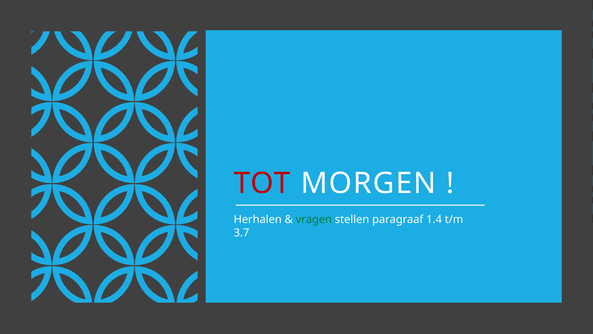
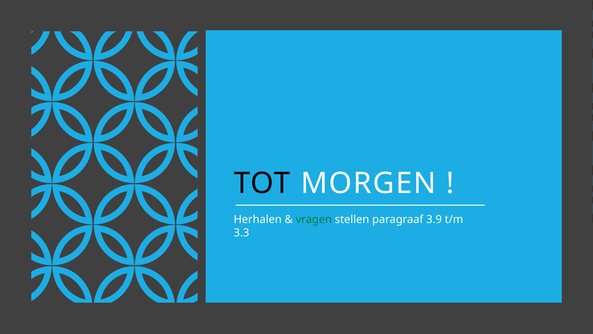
TOT colour: red -> black (262, 183)
1.4: 1.4 -> 3.9 (434, 219)
3.7: 3.7 -> 3.3 (241, 232)
